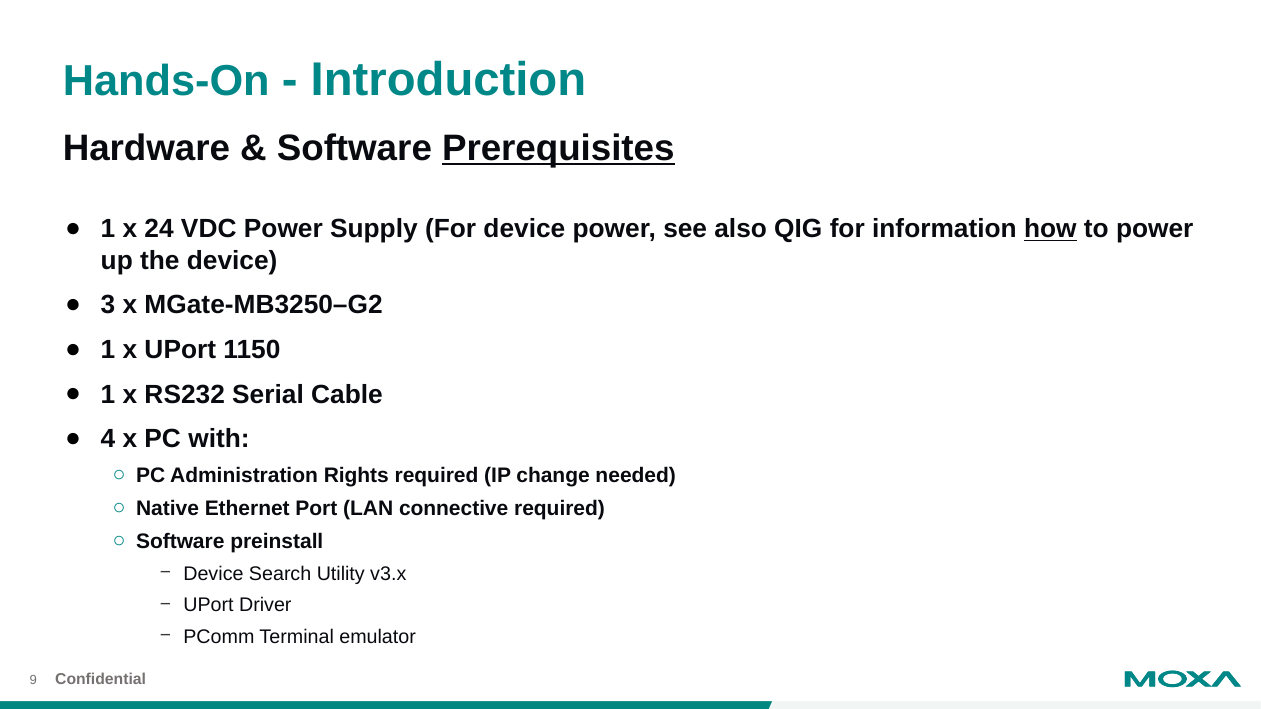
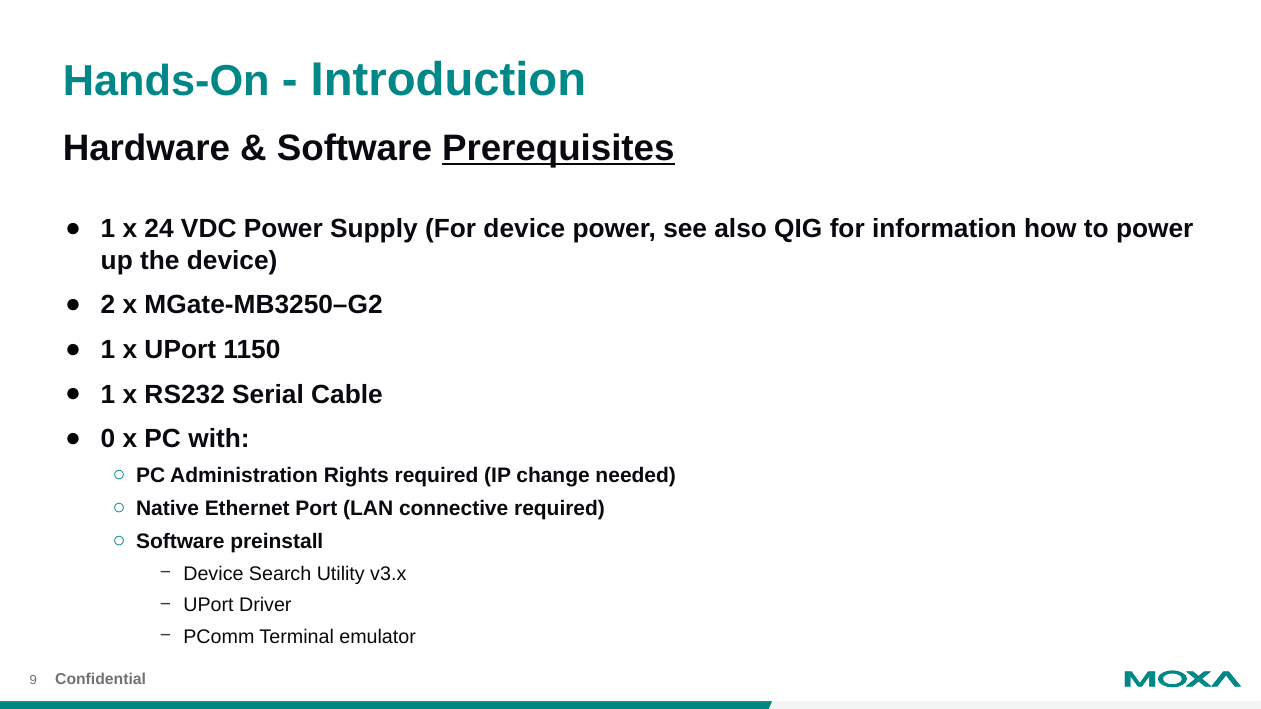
how underline: present -> none (1050, 229)
3: 3 -> 2 (108, 305)
4: 4 -> 0 (108, 439)
